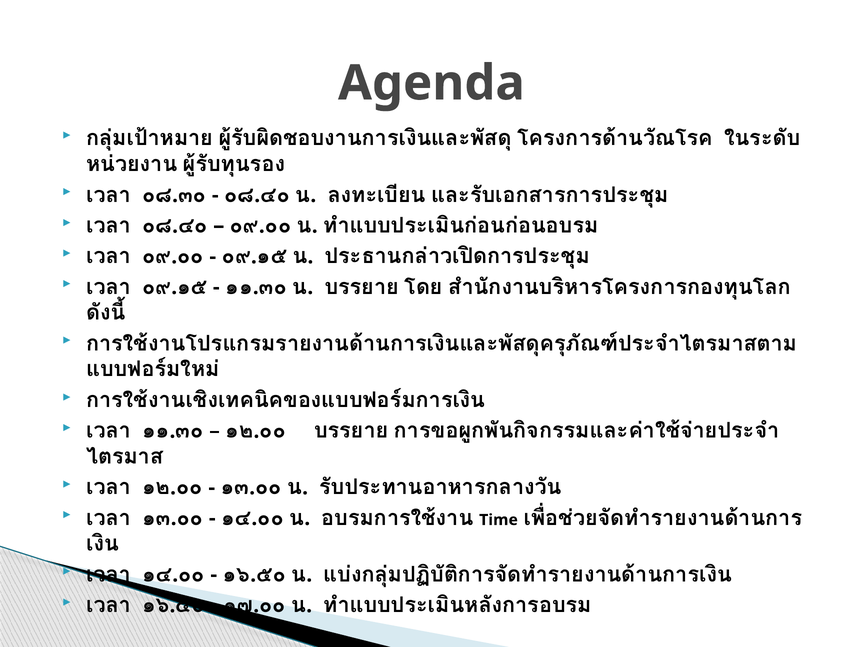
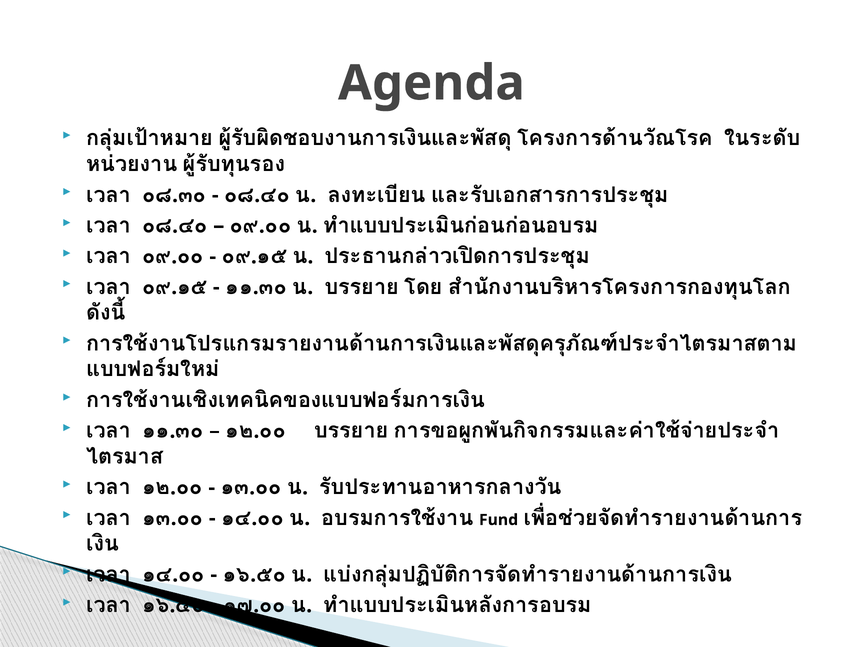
Time: Time -> Fund (499, 520)
